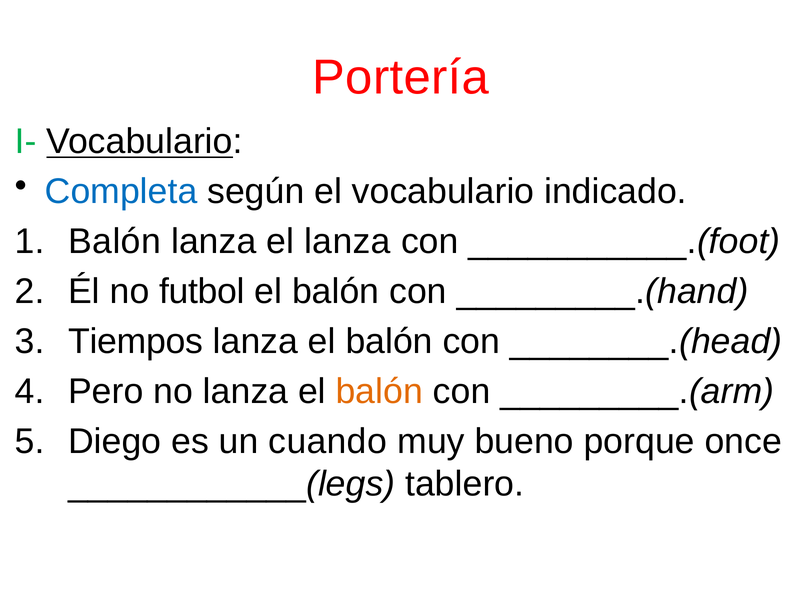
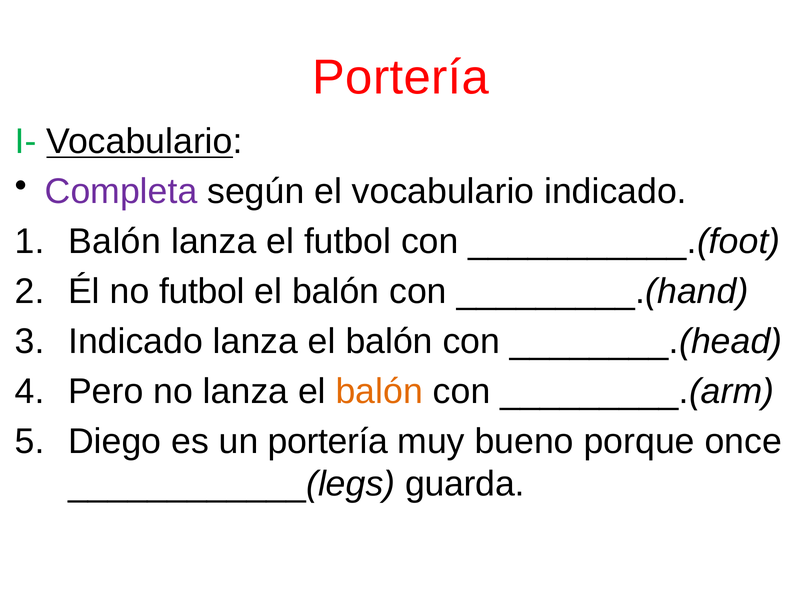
Completa colour: blue -> purple (121, 191)
el lanza: lanza -> futbol (348, 241)
Tiempos: Tiempos -> Indicado (136, 341)
un cuando: cuando -> portería (328, 441)
tablero: tablero -> guarda (465, 484)
